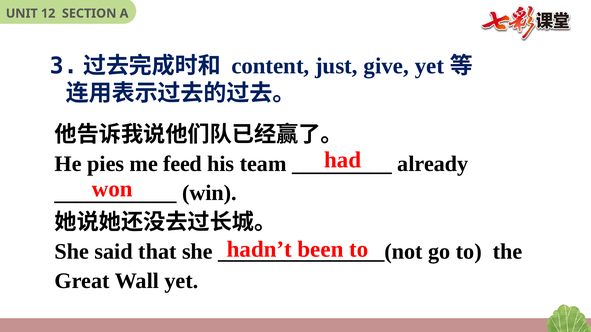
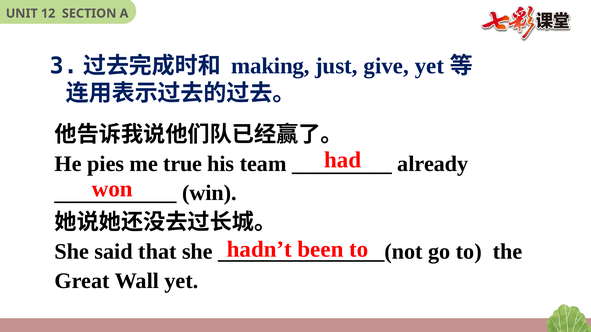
content: content -> making (270, 66)
feed: feed -> true (183, 164)
